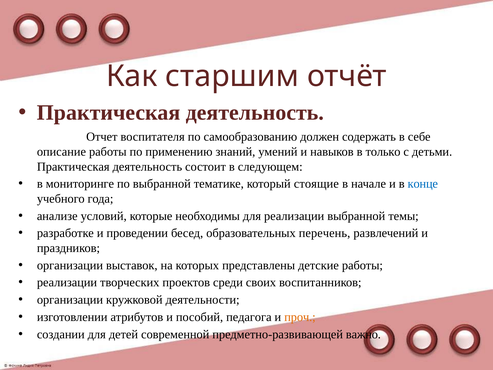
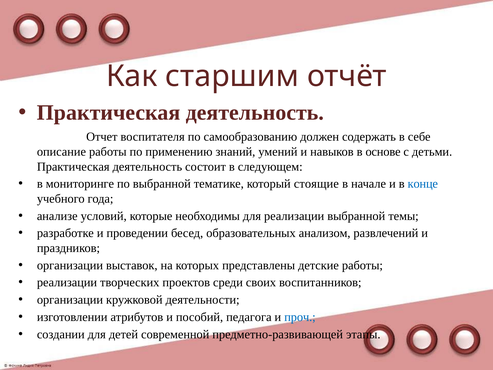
только: только -> основе (383, 152)
перечень: перечень -> анализом (325, 233)
проч colour: orange -> blue (300, 317)
важно: важно -> этапы (363, 334)
